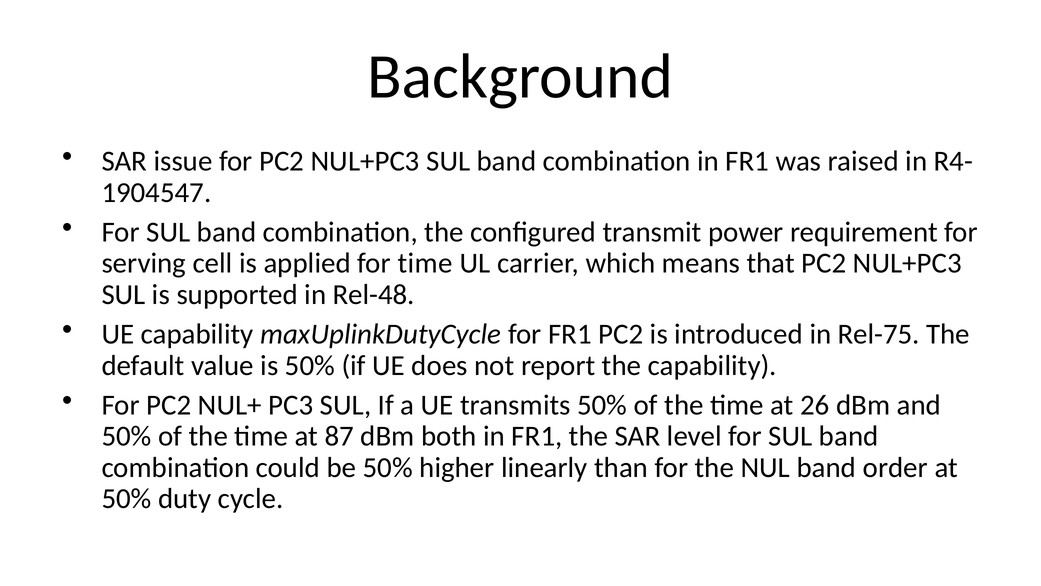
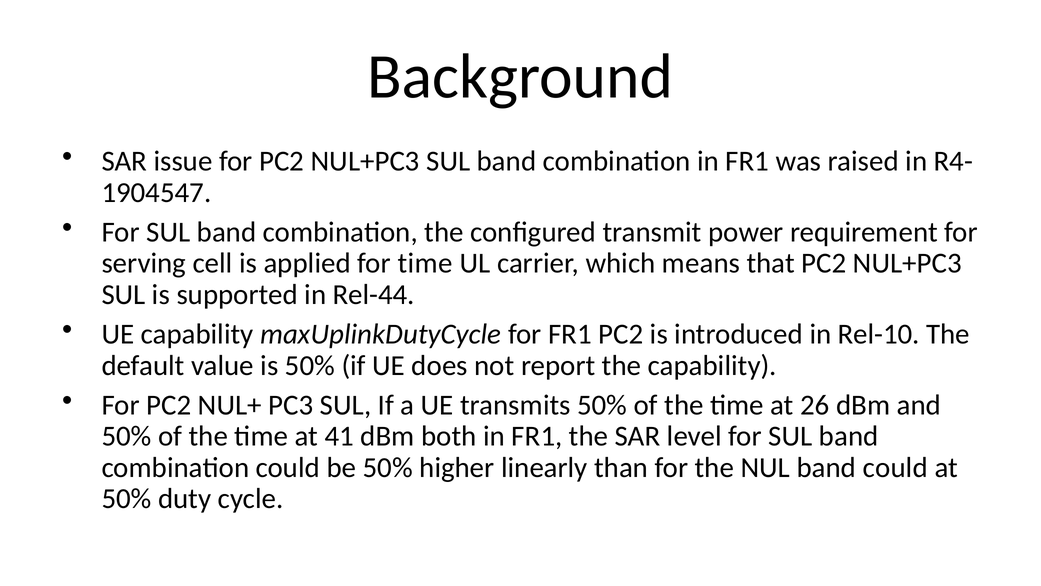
Rel-48: Rel-48 -> Rel-44 (374, 294)
Rel-75: Rel-75 -> Rel-10 (879, 334)
87: 87 -> 41 (339, 436)
band order: order -> could (895, 467)
